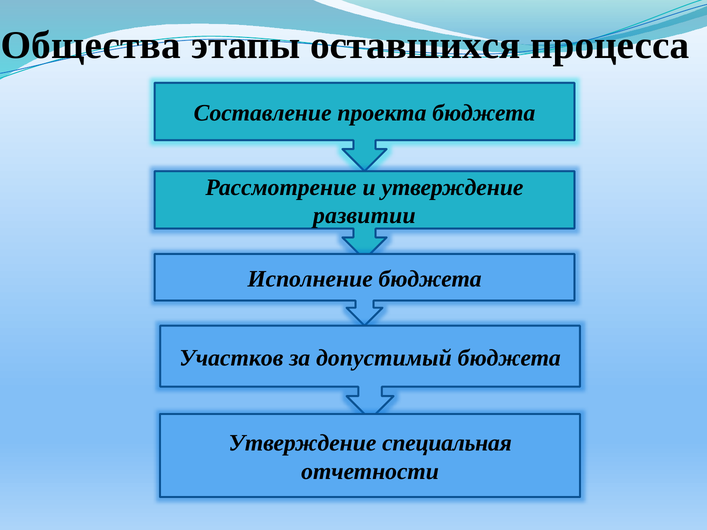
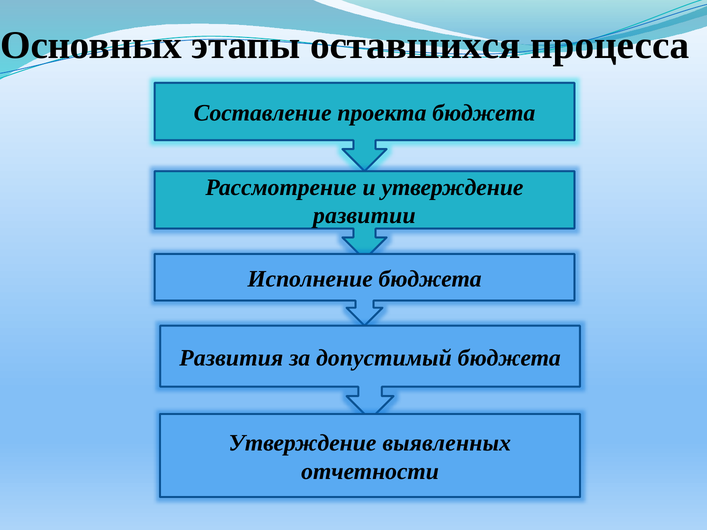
Общества: Общества -> Основных (91, 45)
Участков: Участков -> Развития (231, 358)
специальная: специальная -> выявленных (447, 443)
